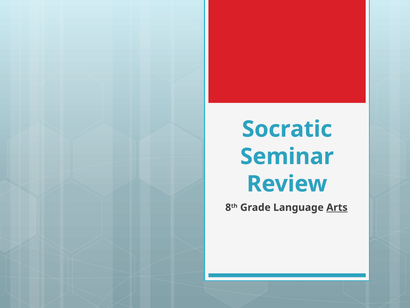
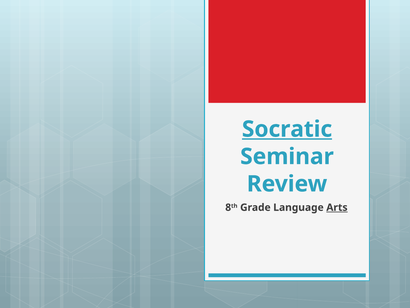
Socratic underline: none -> present (287, 129)
